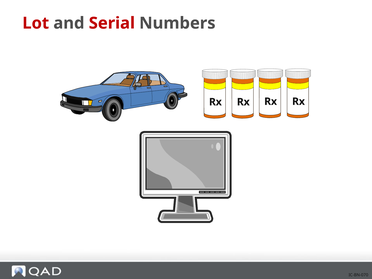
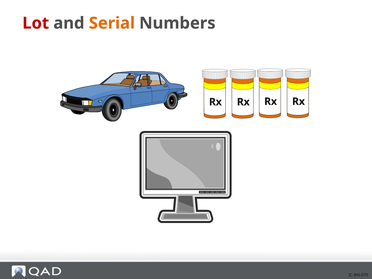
Serial colour: red -> orange (112, 23)
